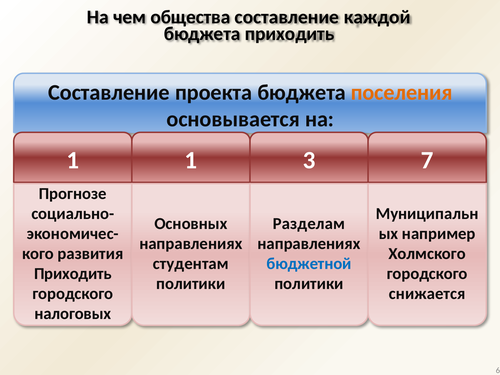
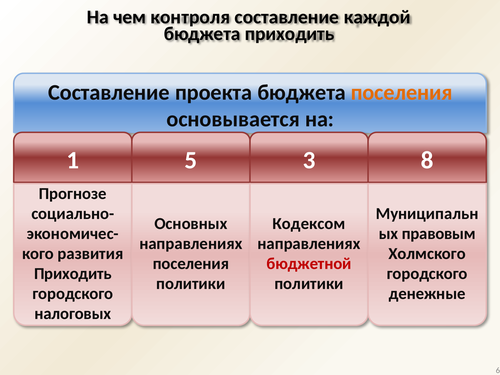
общества: общества -> контроля (190, 17)
1 1: 1 -> 5 (191, 160)
7: 7 -> 8 (427, 160)
Разделам: Разделам -> Кодексом (309, 224)
например: например -> правовым (439, 234)
студентам: студентам -> поселения (191, 264)
бюджетной colour: blue -> red (309, 264)
снижается: снижается -> денежные (427, 294)
